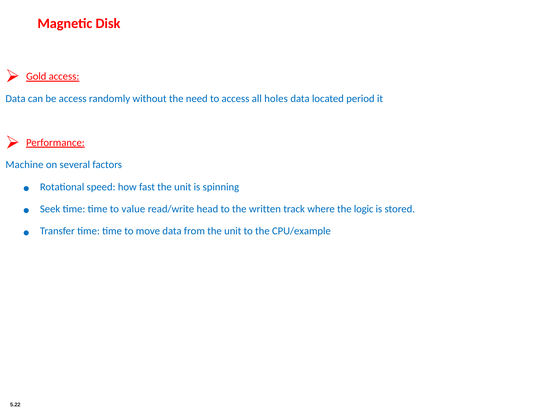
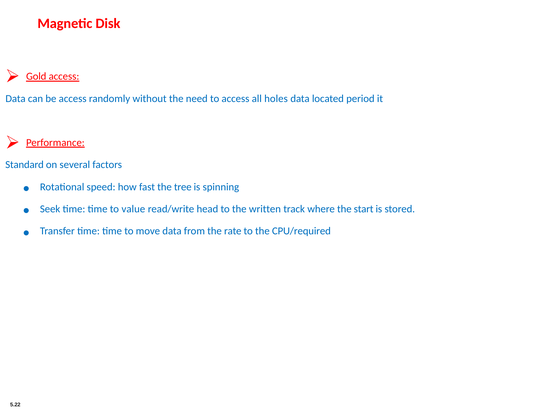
Machine: Machine -> Standard (25, 165)
fast the unit: unit -> tree (183, 187)
logic: logic -> start (364, 209)
from the unit: unit -> rate (233, 231)
CPU/example: CPU/example -> CPU/required (301, 231)
